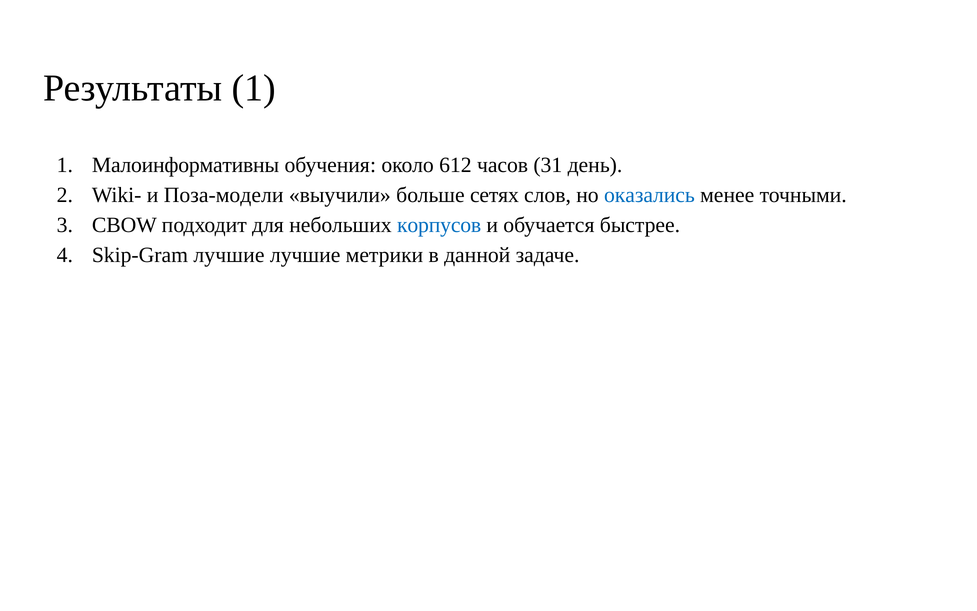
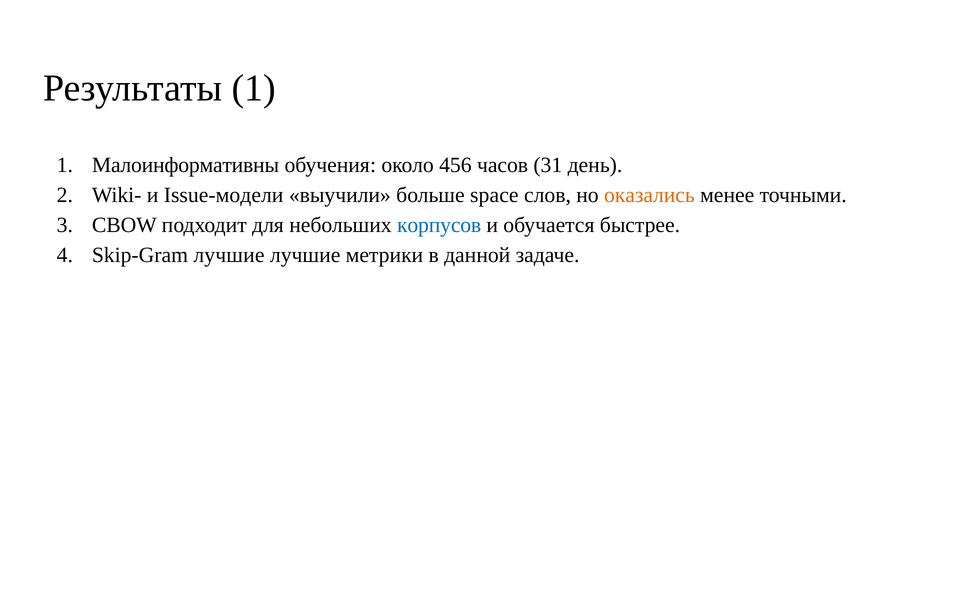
612: 612 -> 456 (455, 165)
Поза-модели: Поза-модели -> Issue-модели (224, 195)
сетях: сетях -> space (494, 195)
оказались colour: blue -> orange (649, 195)
